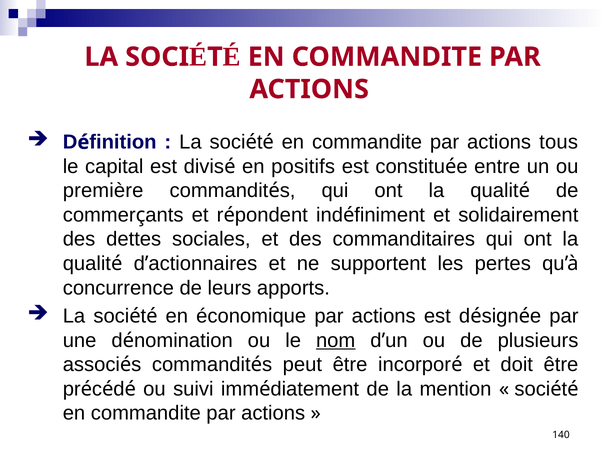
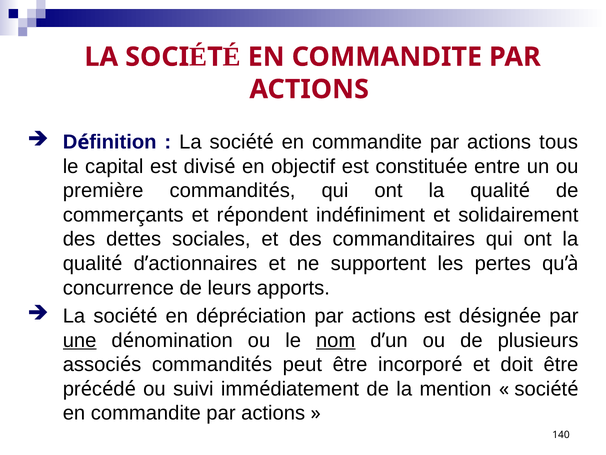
positifs: positifs -> objectif (303, 166)
économique: économique -> dépréciation (251, 316)
une underline: none -> present (80, 340)
